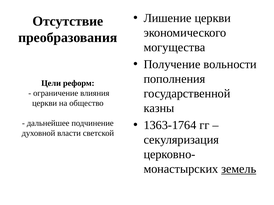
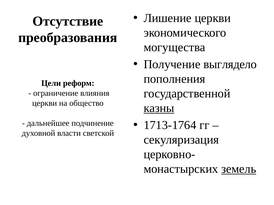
вольности: вольности -> выглядело (230, 64)
казны underline: none -> present (159, 108)
1363-1764: 1363-1764 -> 1713-1764 (170, 125)
